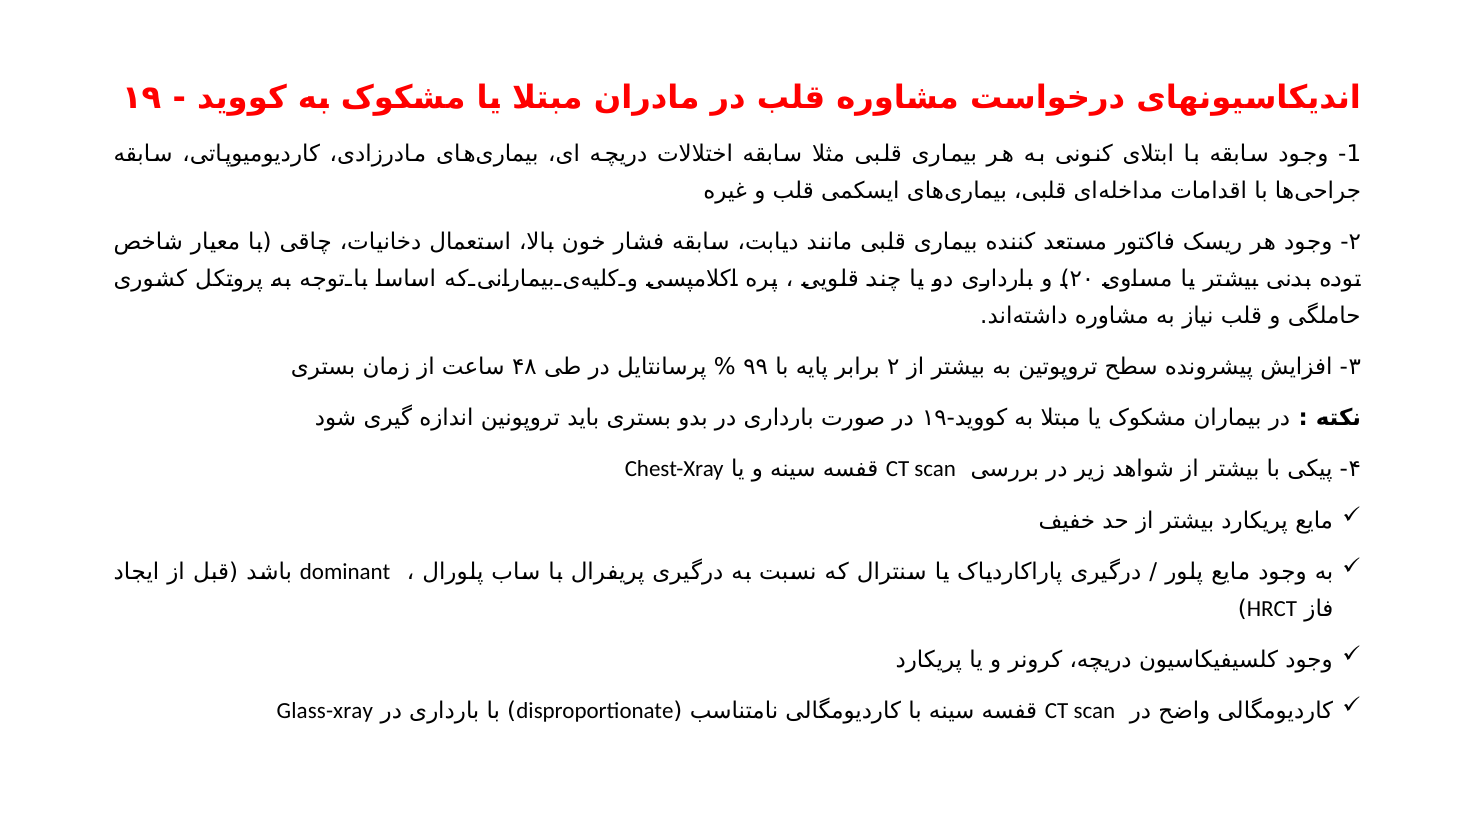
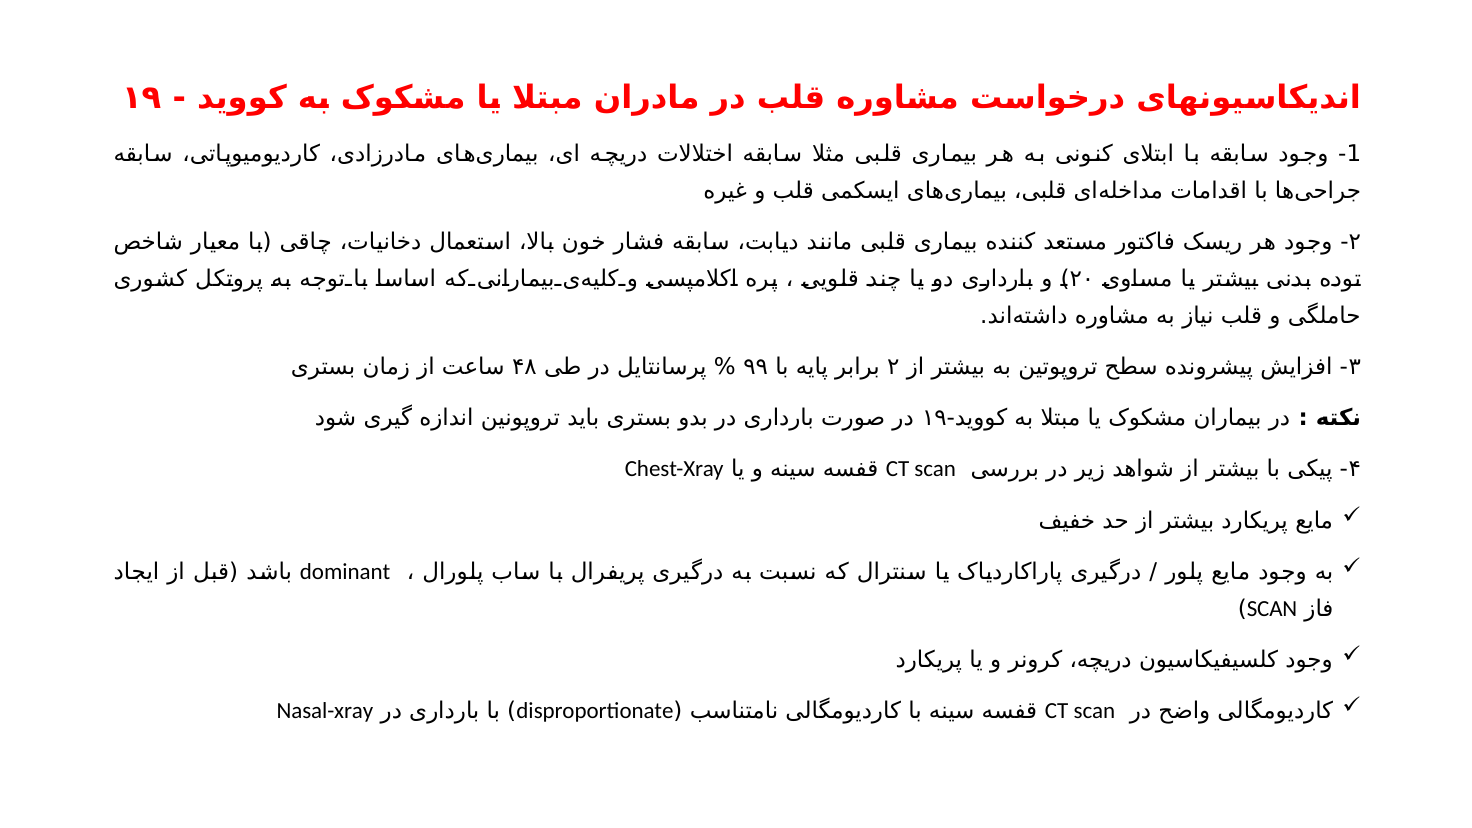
HRCT: HRCT -> SCAN (1272, 609)
Glass-xray: Glass-xray -> Nasal-xray (325, 711)
